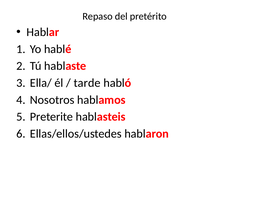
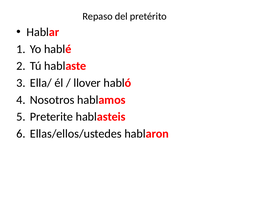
tarde: tarde -> llover (87, 83)
